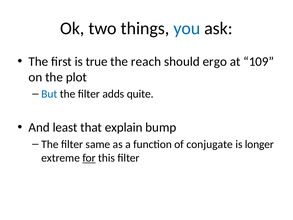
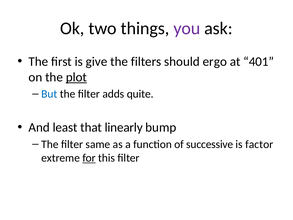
you colour: blue -> purple (187, 28)
true: true -> give (96, 61)
reach: reach -> filters (146, 61)
109: 109 -> 401 (259, 61)
plot underline: none -> present (76, 77)
explain: explain -> linearly (124, 127)
conjugate: conjugate -> successive (210, 144)
longer: longer -> factor (259, 144)
